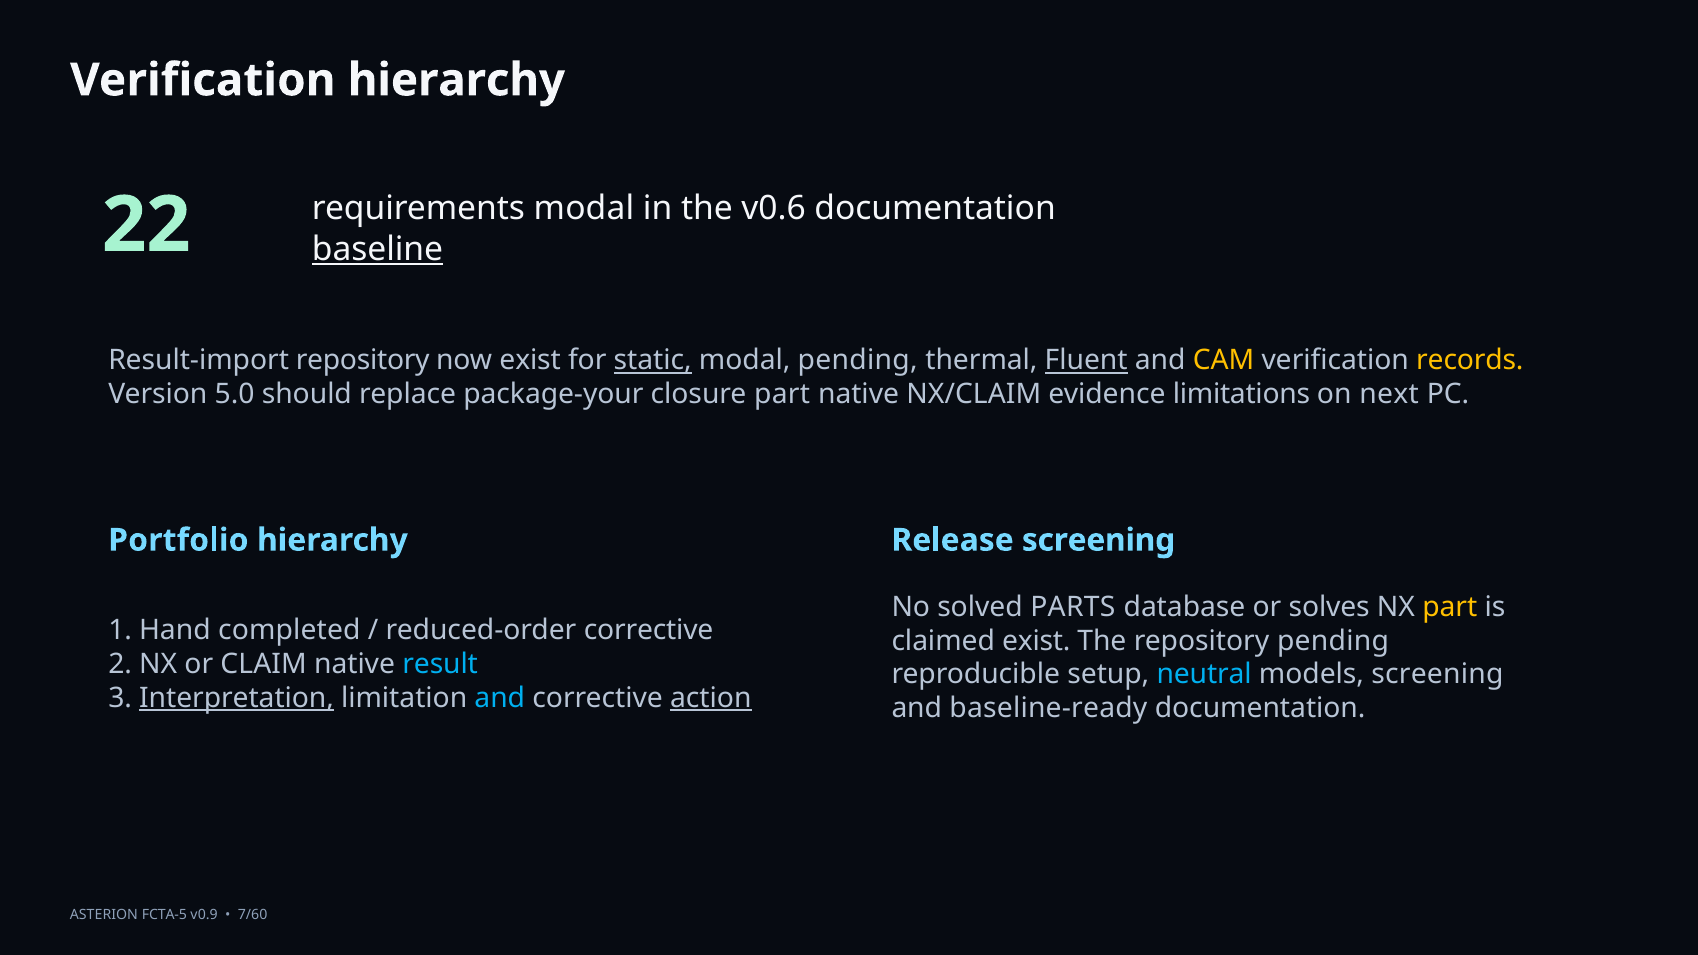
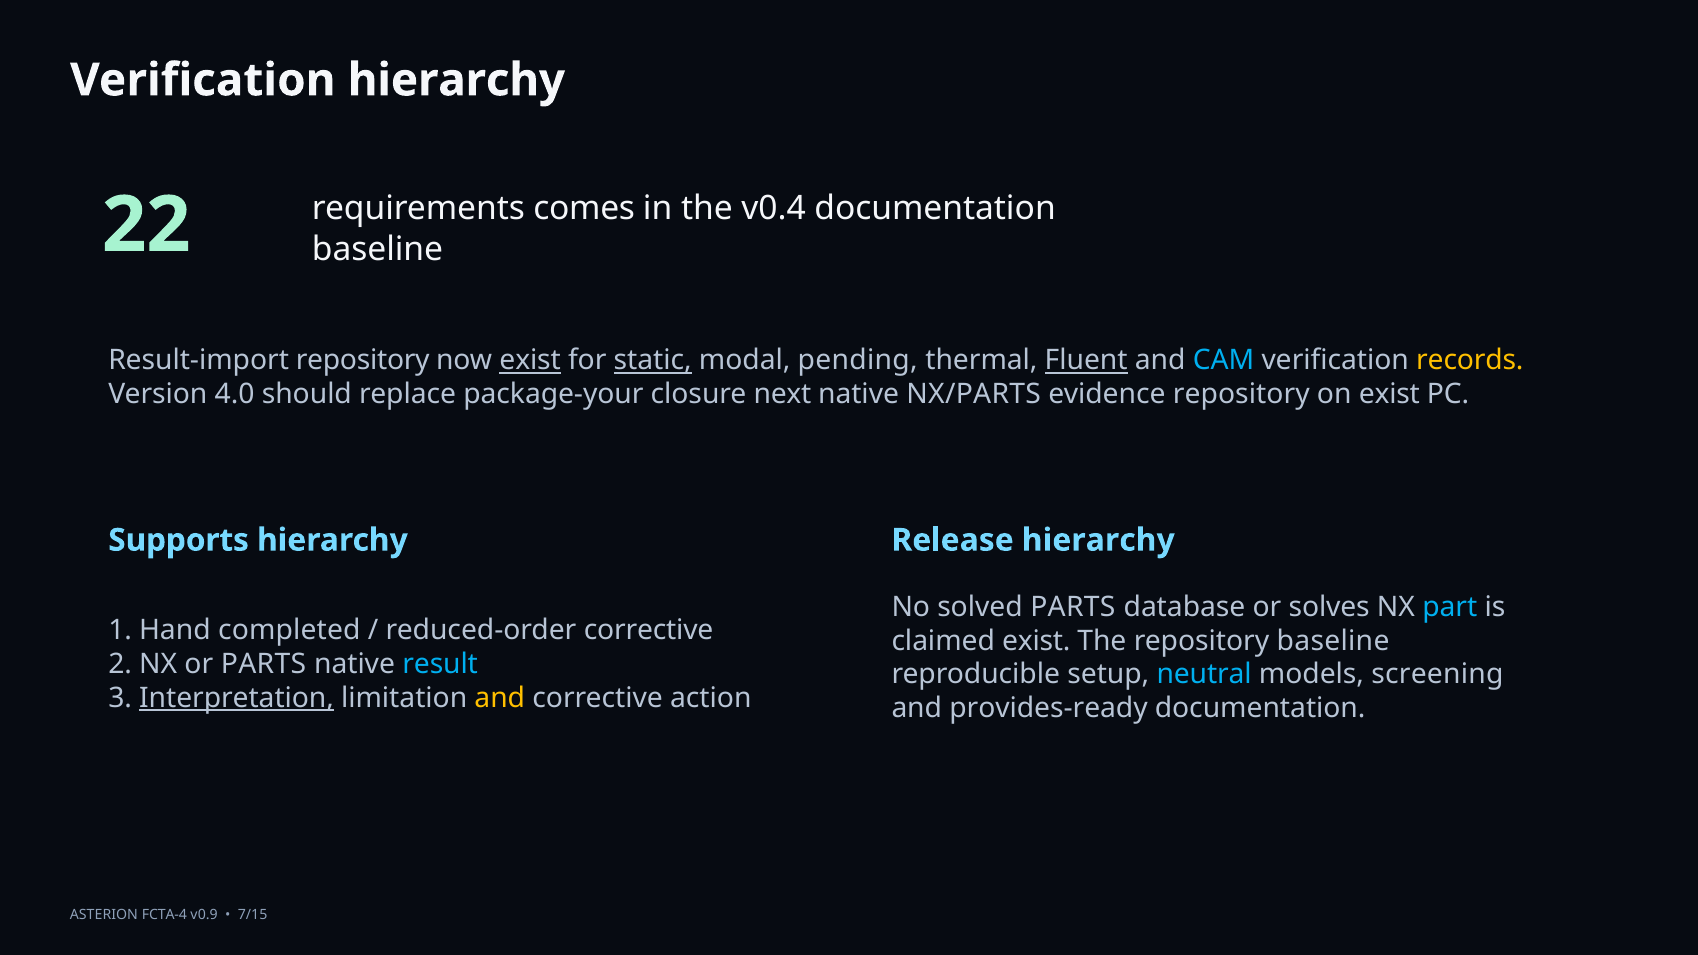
requirements modal: modal -> comes (584, 209)
v0.6: v0.6 -> v0.4 (774, 209)
baseline underline: present -> none (378, 249)
exist underline: none -> present (530, 361)
CAM colour: yellow -> light blue (1224, 361)
5.0: 5.0 -> 4.0 (235, 395)
closure part: part -> next (782, 395)
NX/CLAIM: NX/CLAIM -> NX/PARTS (974, 395)
evidence limitations: limitations -> repository (1241, 395)
on next: next -> exist (1389, 395)
Portfolio: Portfolio -> Supports (179, 540)
Release screening: screening -> hierarchy (1098, 540)
part colour: yellow -> light blue (1450, 607)
repository pending: pending -> baseline (1333, 641)
or CLAIM: CLAIM -> PARTS (264, 664)
and colour: light blue -> yellow (500, 698)
action underline: present -> none (711, 698)
baseline-ready: baseline-ready -> provides-ready (1049, 709)
FCTA-5: FCTA-5 -> FCTA-4 (164, 915)
7/60: 7/60 -> 7/15 (253, 915)
